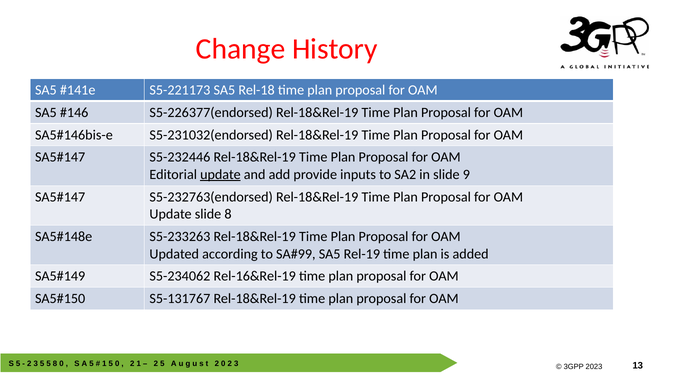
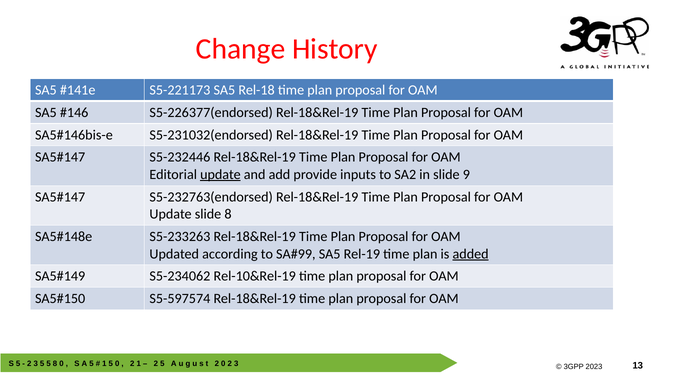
added underline: none -> present (471, 254)
Rel-16&Rel-19: Rel-16&Rel-19 -> Rel-10&Rel-19 (255, 276)
S5-131767: S5-131767 -> S5-597574 (180, 298)
